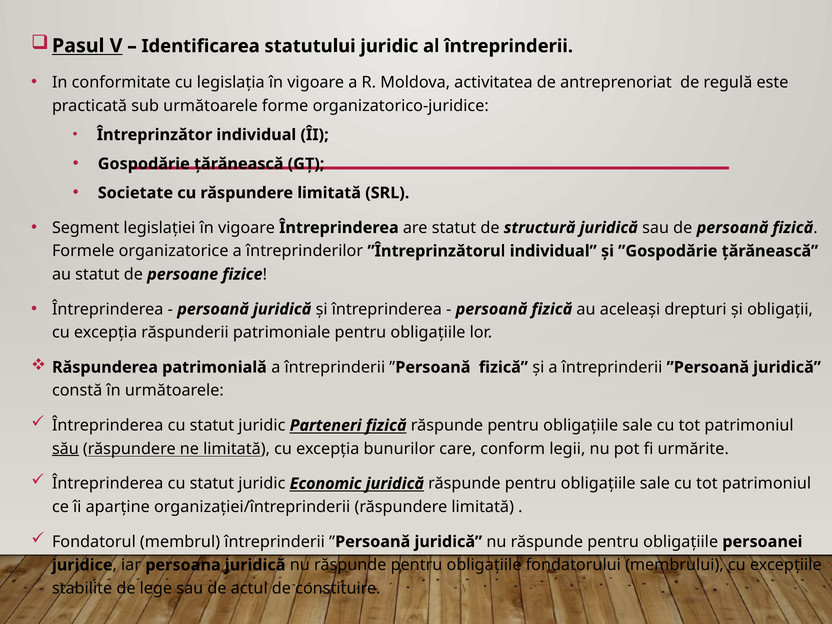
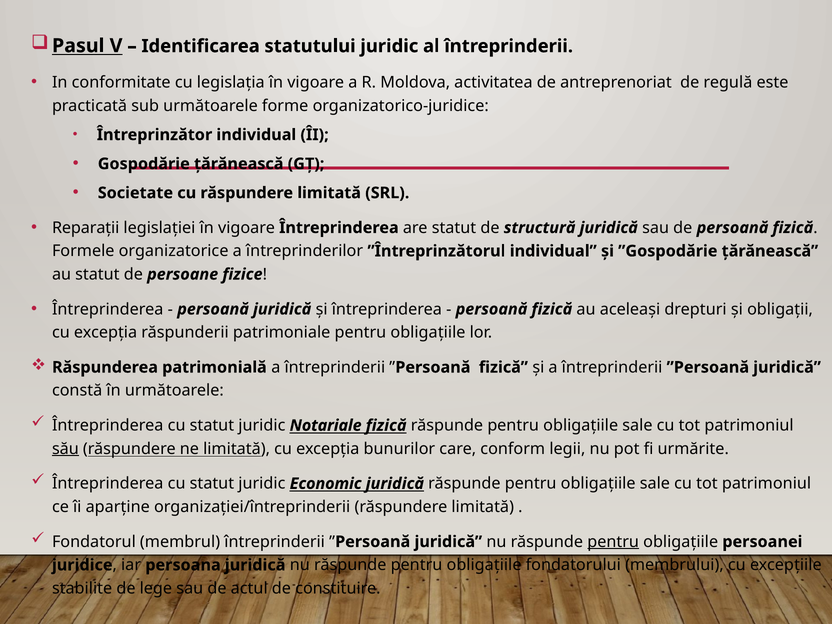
Segment: Segment -> Reparații (86, 228)
Parteneri: Parteneri -> Notariale (326, 425)
pentru underline: none -> present (613, 542)
